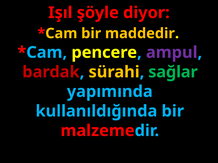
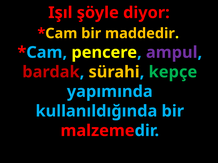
sağlar: sağlar -> kepçe (173, 72)
